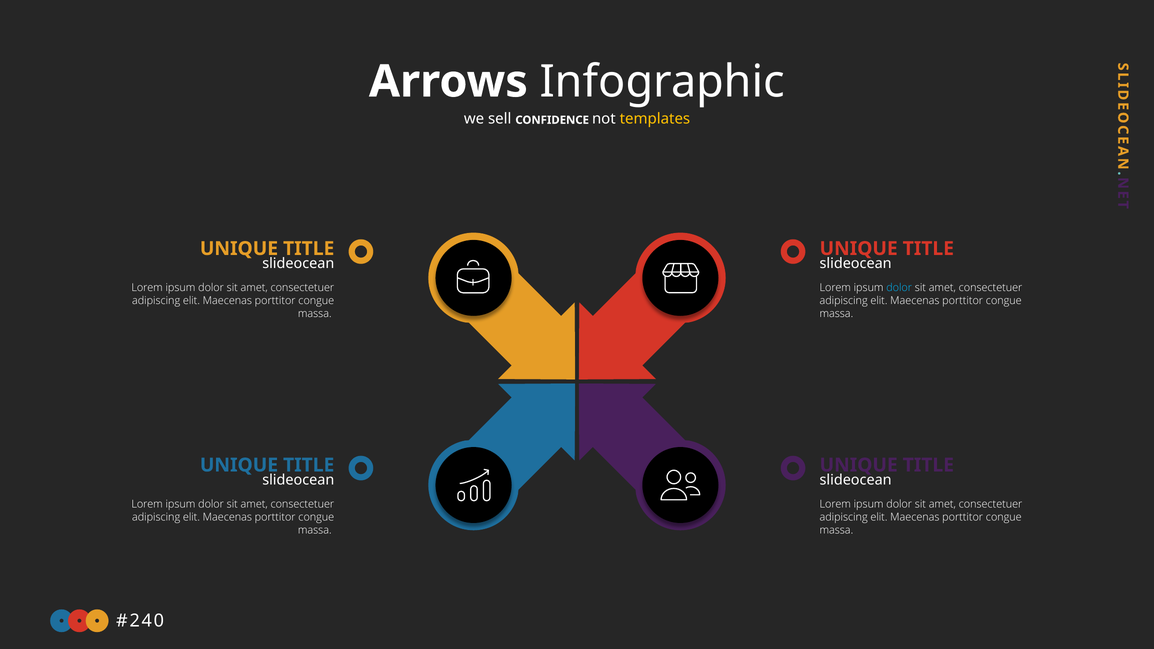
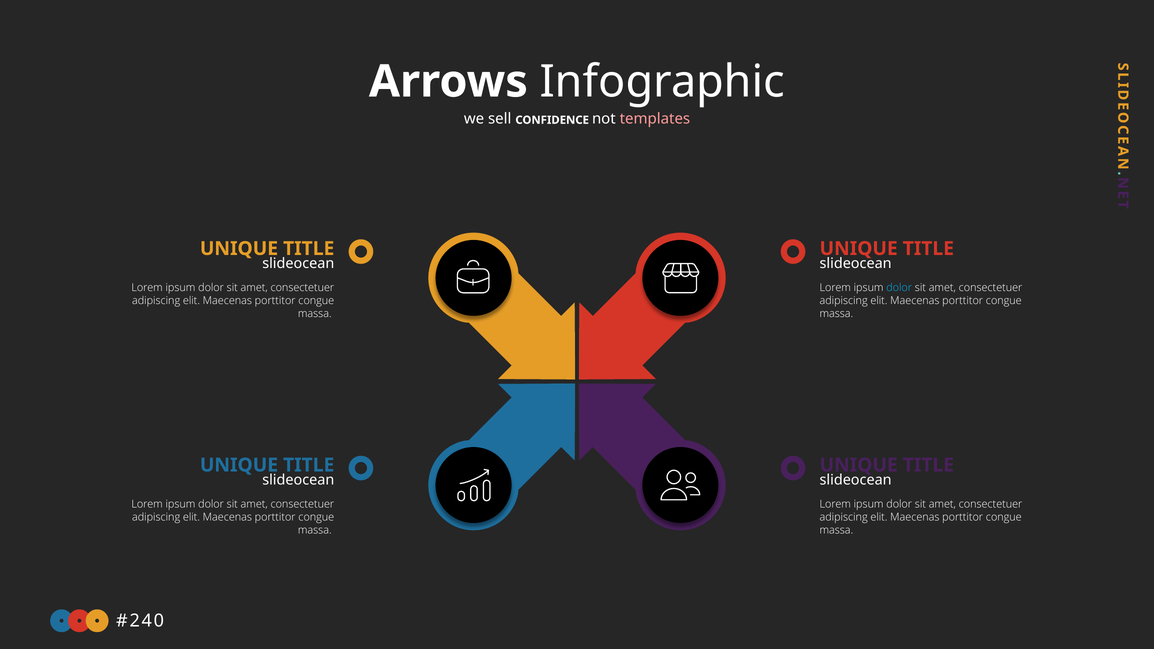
templates colour: yellow -> pink (655, 119)
